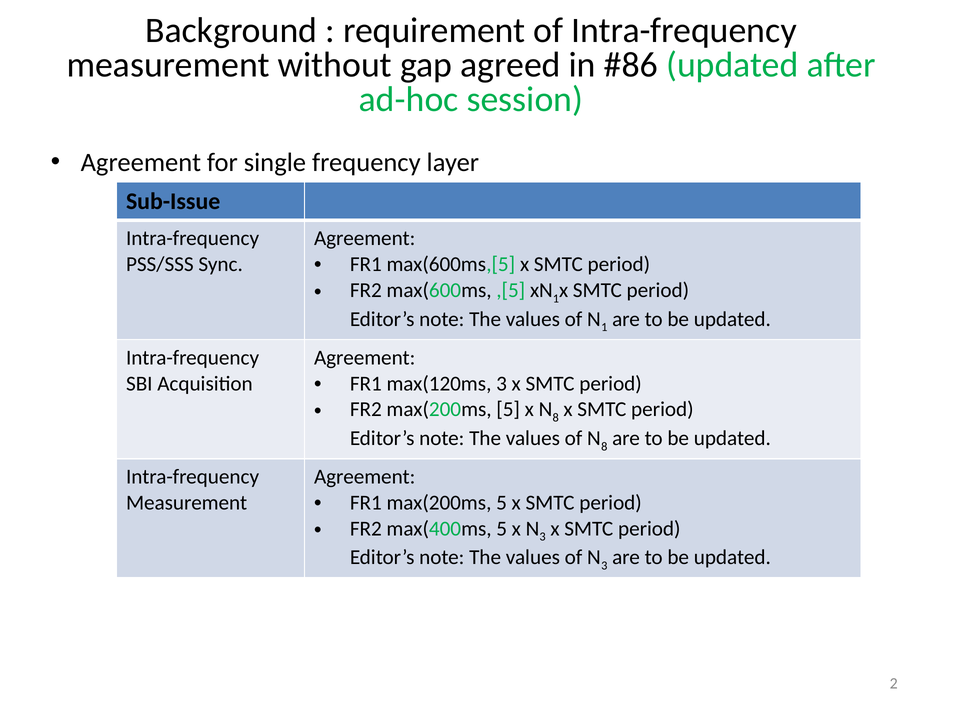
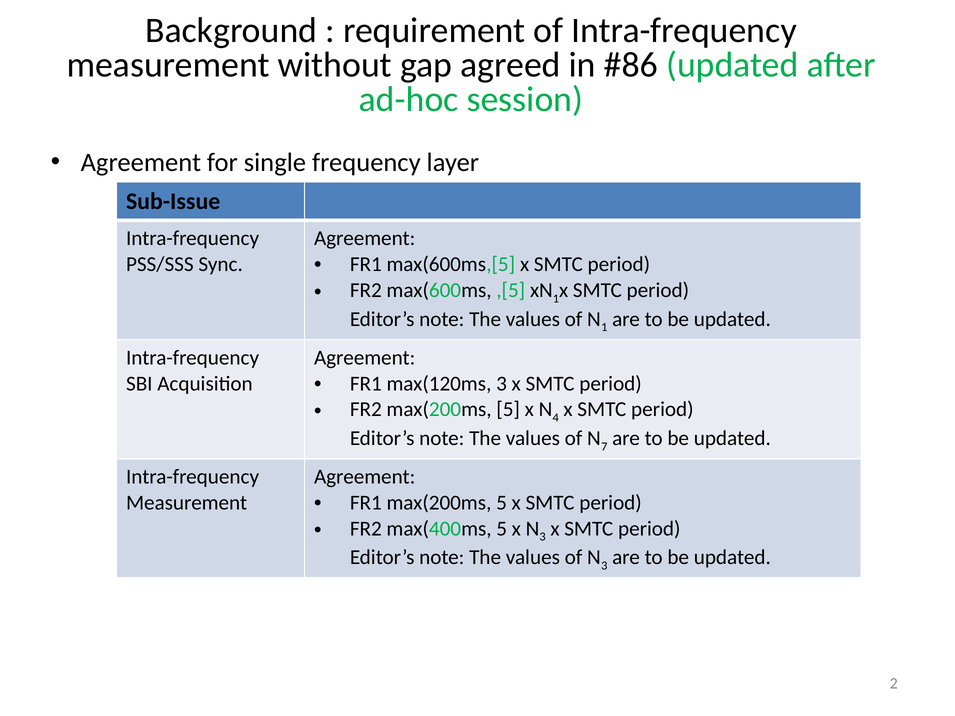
8: 8 -> 4 (556, 418)
8: 8 -> 7 (604, 447)
